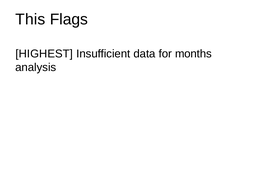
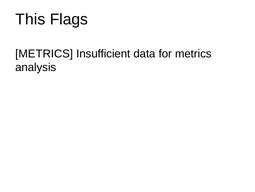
HIGHEST: HIGHEST -> METRICS (44, 53)
for months: months -> metrics (193, 53)
